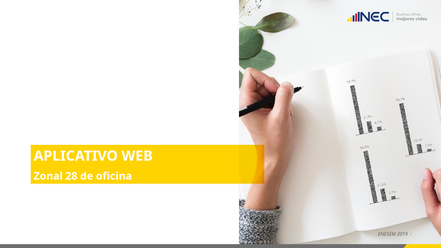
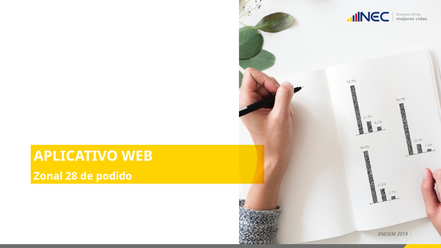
oficina: oficina -> podido (114, 176)
